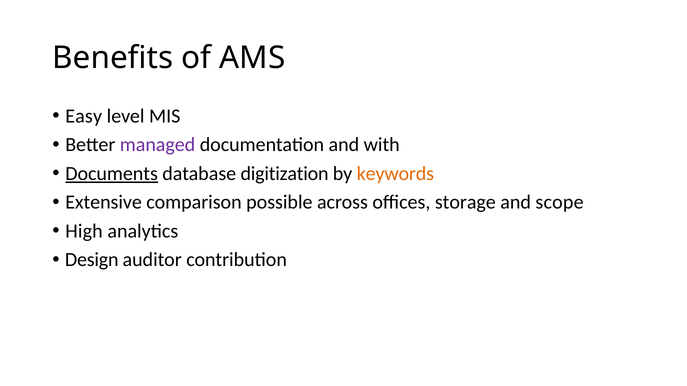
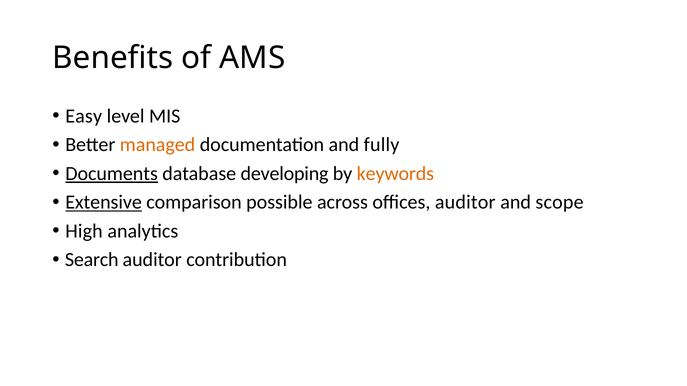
managed colour: purple -> orange (158, 145)
with: with -> fully (382, 145)
digitization: digitization -> developing (285, 174)
Extensive underline: none -> present (104, 203)
offices storage: storage -> auditor (465, 203)
Design: Design -> Search (92, 260)
